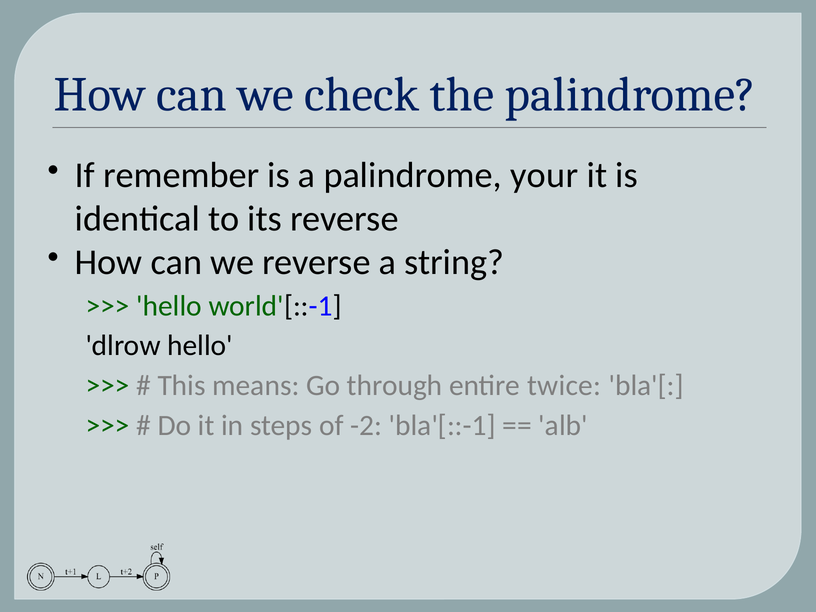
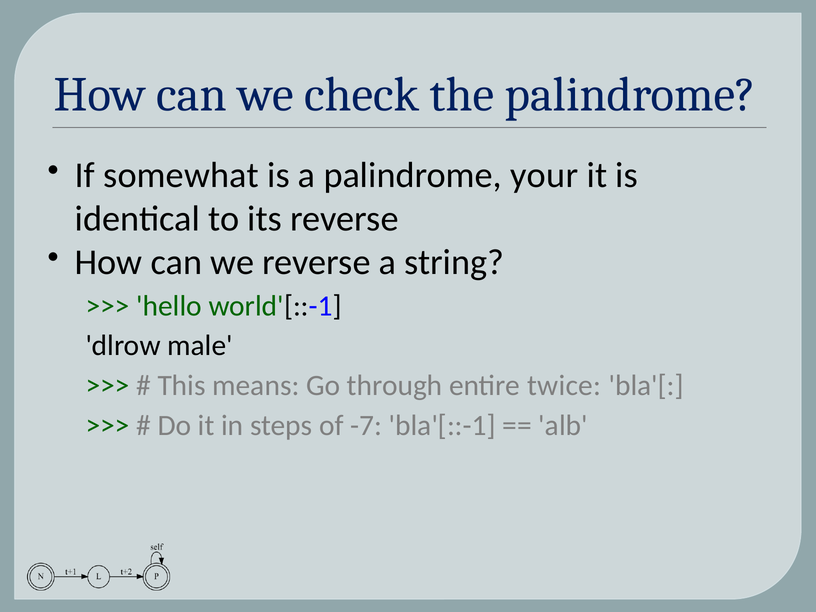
remember: remember -> somewhat (181, 175)
dlrow hello: hello -> male (200, 346)
-2: -2 -> -7 (366, 425)
